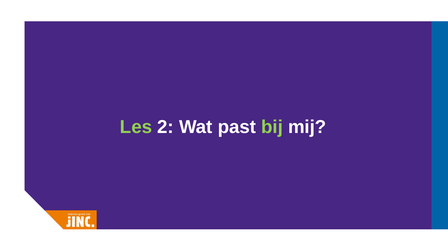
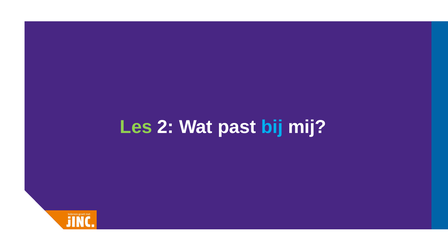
bij colour: light green -> light blue (272, 127)
